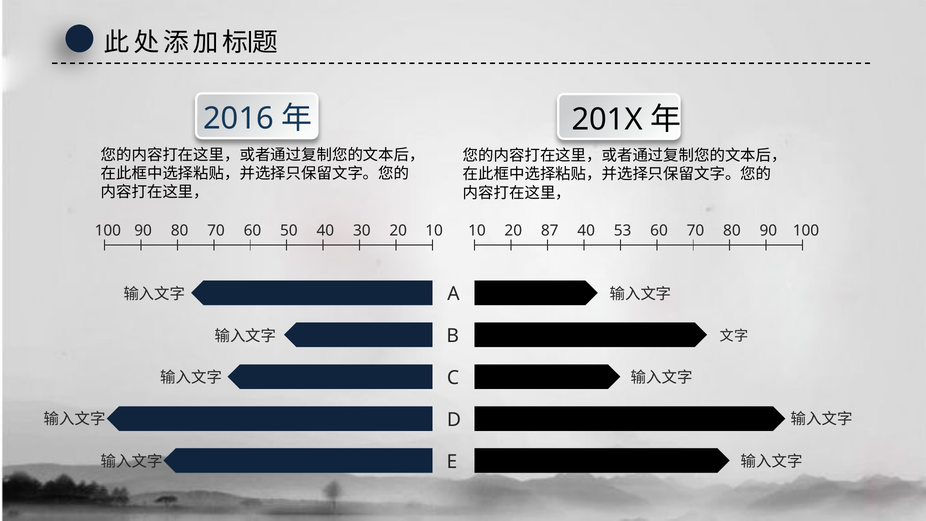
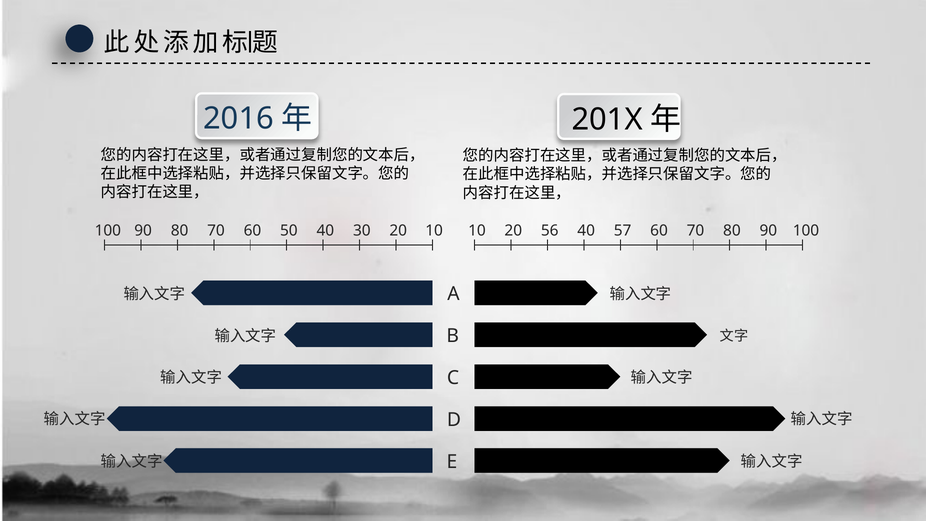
87: 87 -> 56 (550, 230)
53: 53 -> 57 (623, 230)
